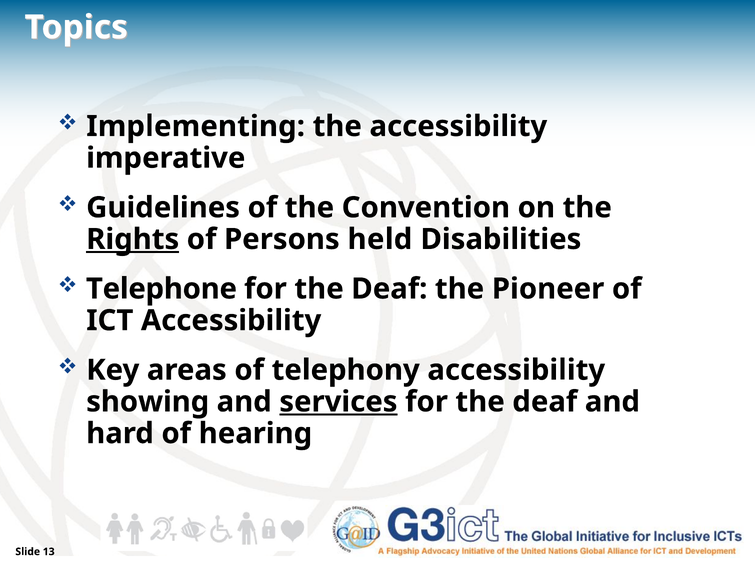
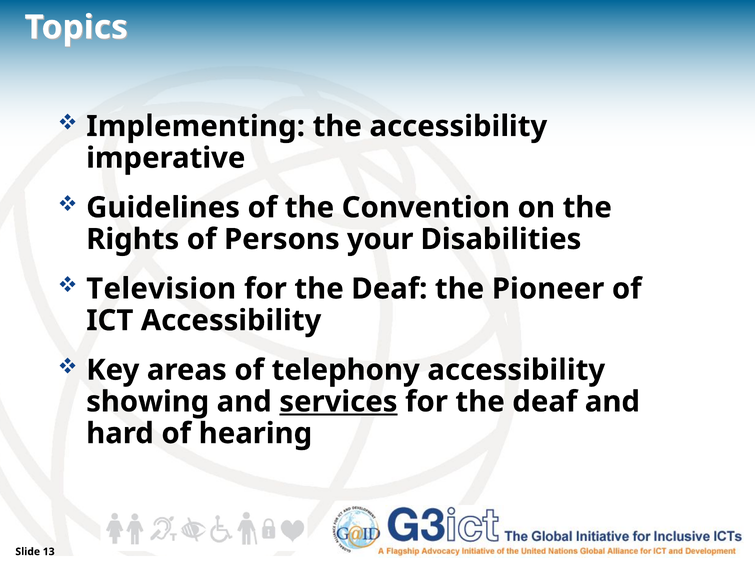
Rights underline: present -> none (133, 239)
held: held -> your (380, 239)
Telephone: Telephone -> Television (161, 289)
